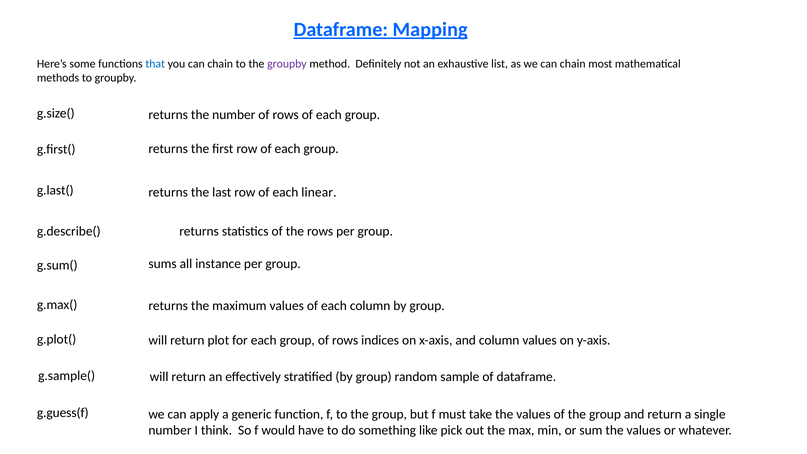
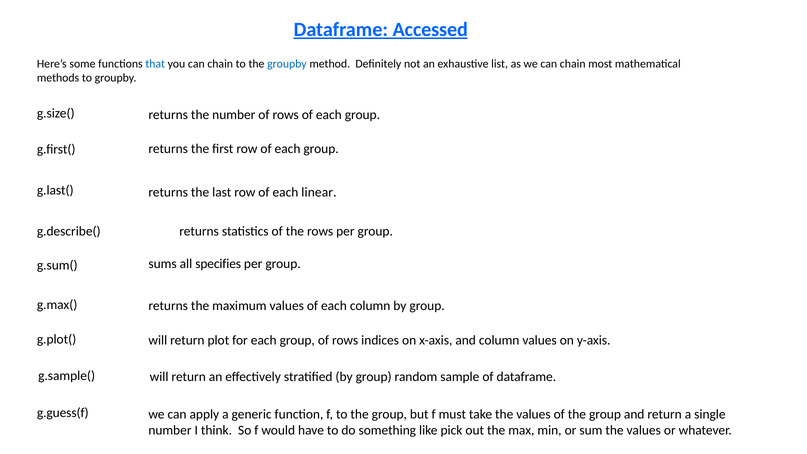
Mapping: Mapping -> Accessed (430, 30)
groupby colour: purple -> blue (287, 64)
instance: instance -> specifies (218, 264)
